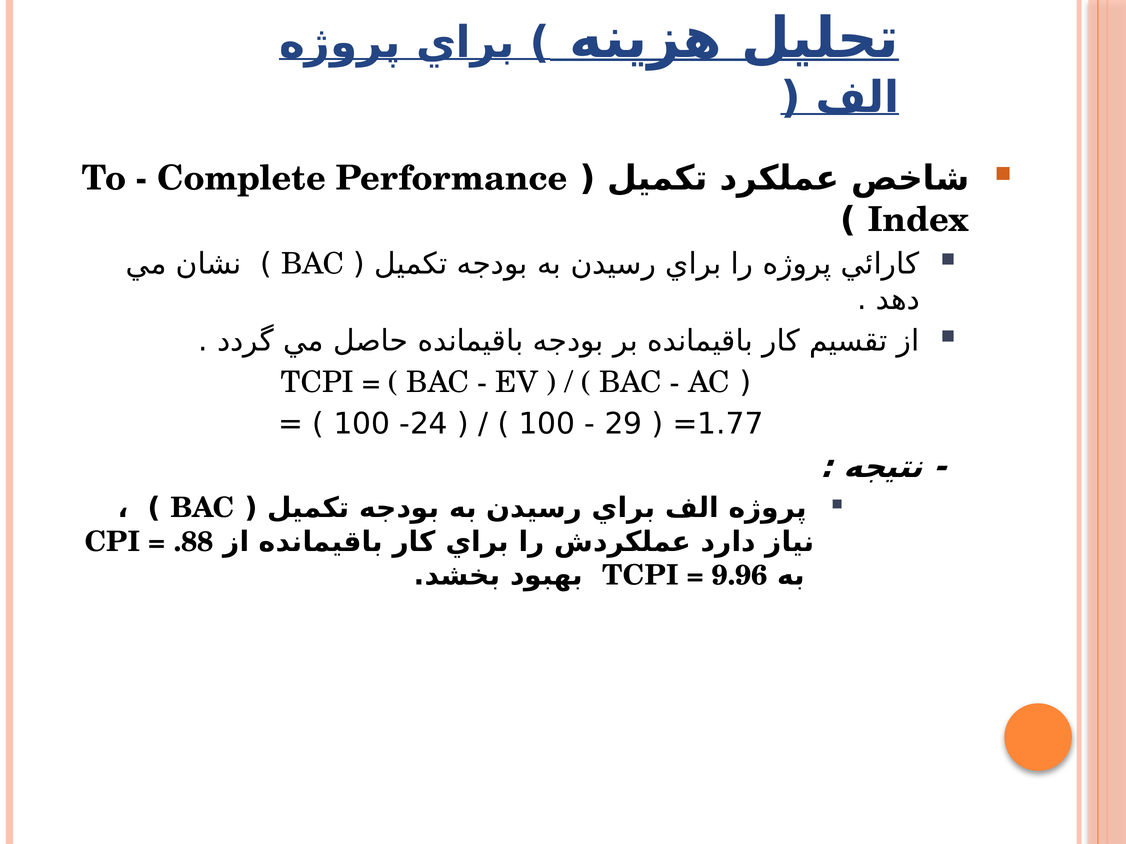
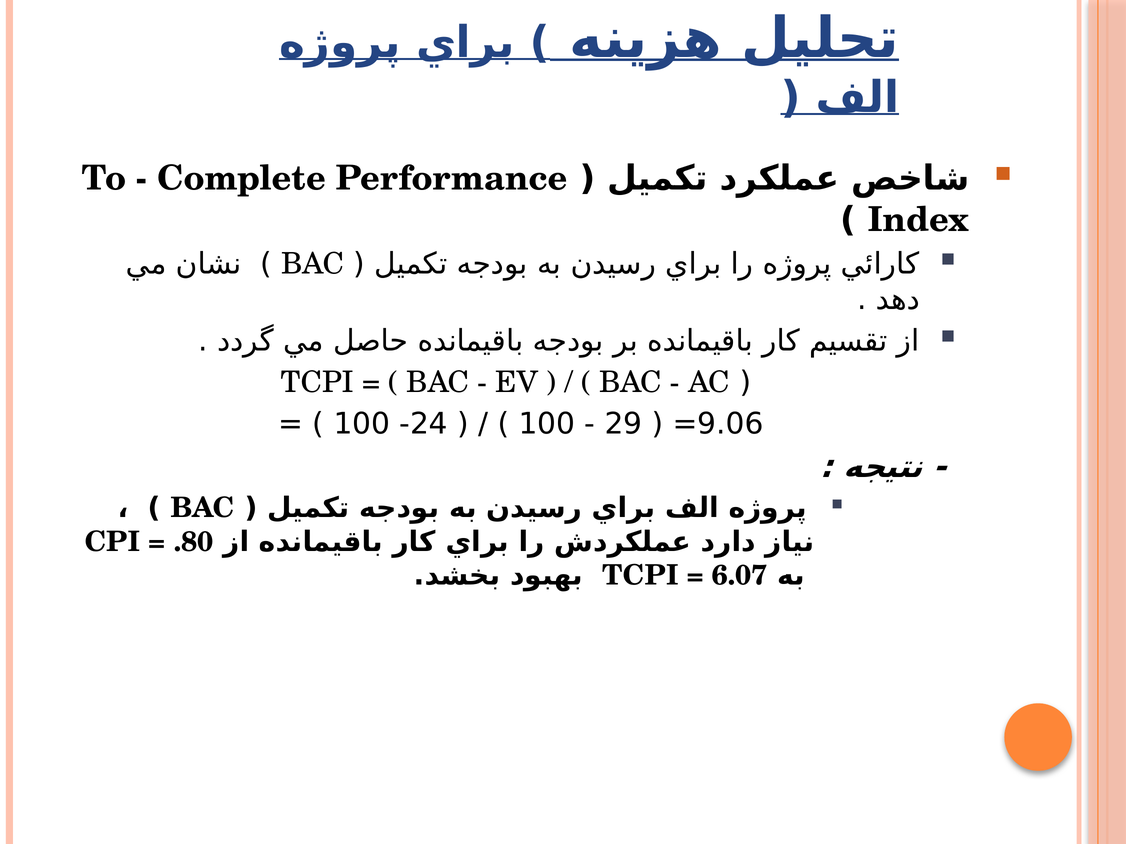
1.77: 1.77 -> 9.06 (730, 424)
.88: .88 -> .80 (194, 542)
9.96: 9.96 -> 6.07 (740, 576)
